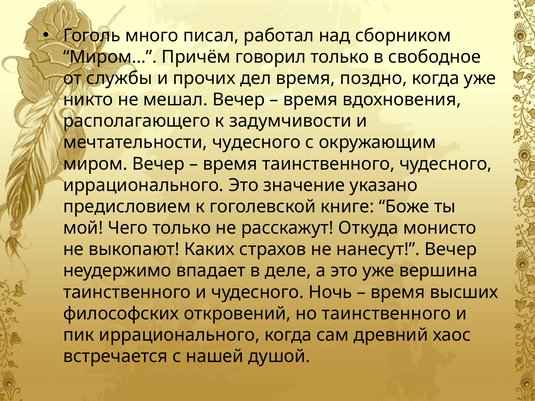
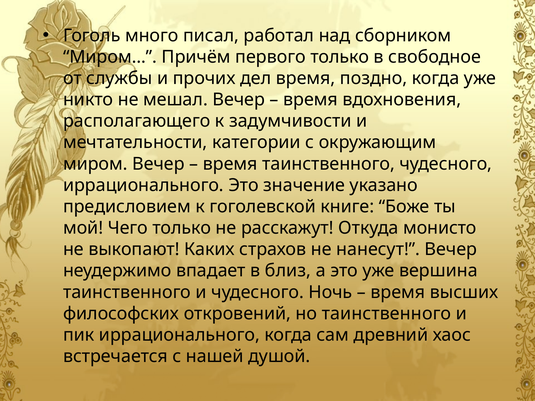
говорил: говорил -> первого (271, 57)
мечтательности чудесного: чудесного -> категории (256, 143)
деле: деле -> близ (288, 271)
